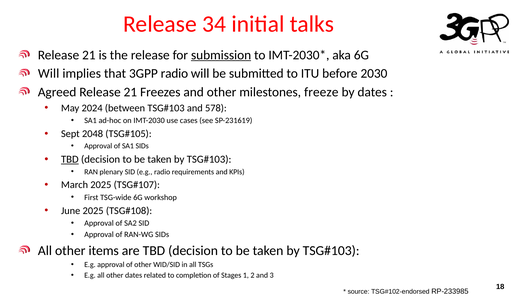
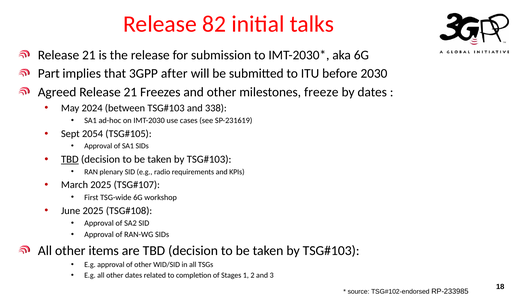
34: 34 -> 82 (214, 24)
submission underline: present -> none (221, 55)
Will: Will -> Part (49, 74)
3GPP radio: radio -> after (174, 74)
578: 578 -> 338 (216, 108)
2048: 2048 -> 2054 (93, 134)
